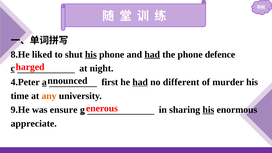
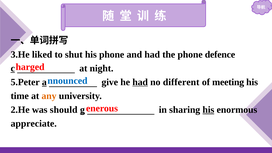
8.He: 8.He -> 3.He (20, 54)
his underline: present -> none (91, 54)
had underline: present -> none (152, 54)
nnounced colour: black -> blue (67, 81)
4.Peter: 4.Peter -> 5.Peter (25, 82)
first: first -> give (110, 82)
murder: murder -> meeting (228, 82)
9.He: 9.He -> 2.He (20, 110)
ensure: ensure -> should (64, 110)
